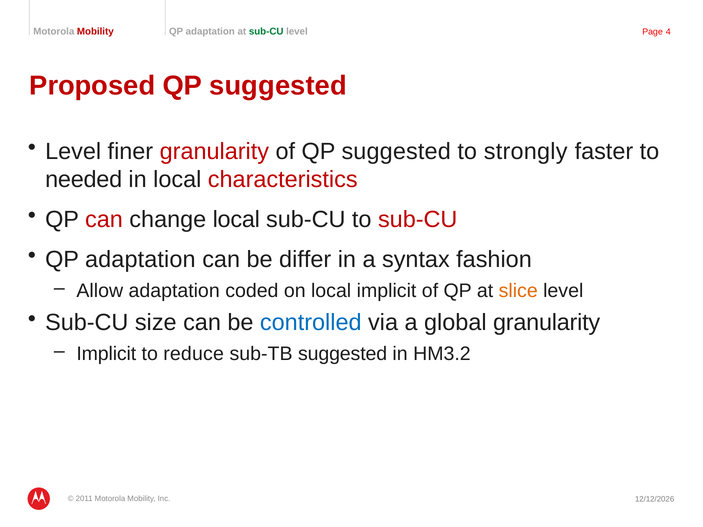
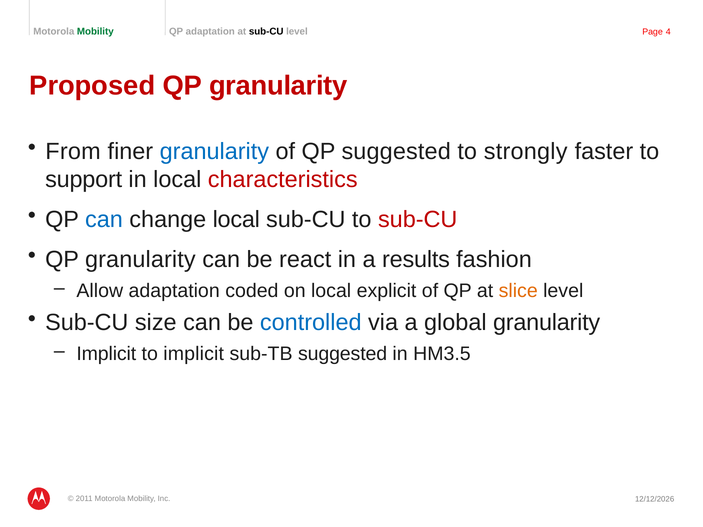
Mobility colour: red -> green (95, 32)
sub-CU colour: green -> black (266, 32)
Proposed QP suggested: suggested -> granularity (278, 86)
Level: Level -> From (73, 152)
granularity colour: red -> blue (214, 152)
needed: needed -> support (84, 180)
can colour: red -> blue (104, 220)
adaptation: adaptation -> granularity (140, 259)
differ: differ -> react (305, 259)
syntax: syntax -> results (416, 259)
local implicit: implicit -> explicit (387, 291)
to reduce: reduce -> implicit (194, 354)
HM3.2: HM3.2 -> HM3.5 (442, 354)
